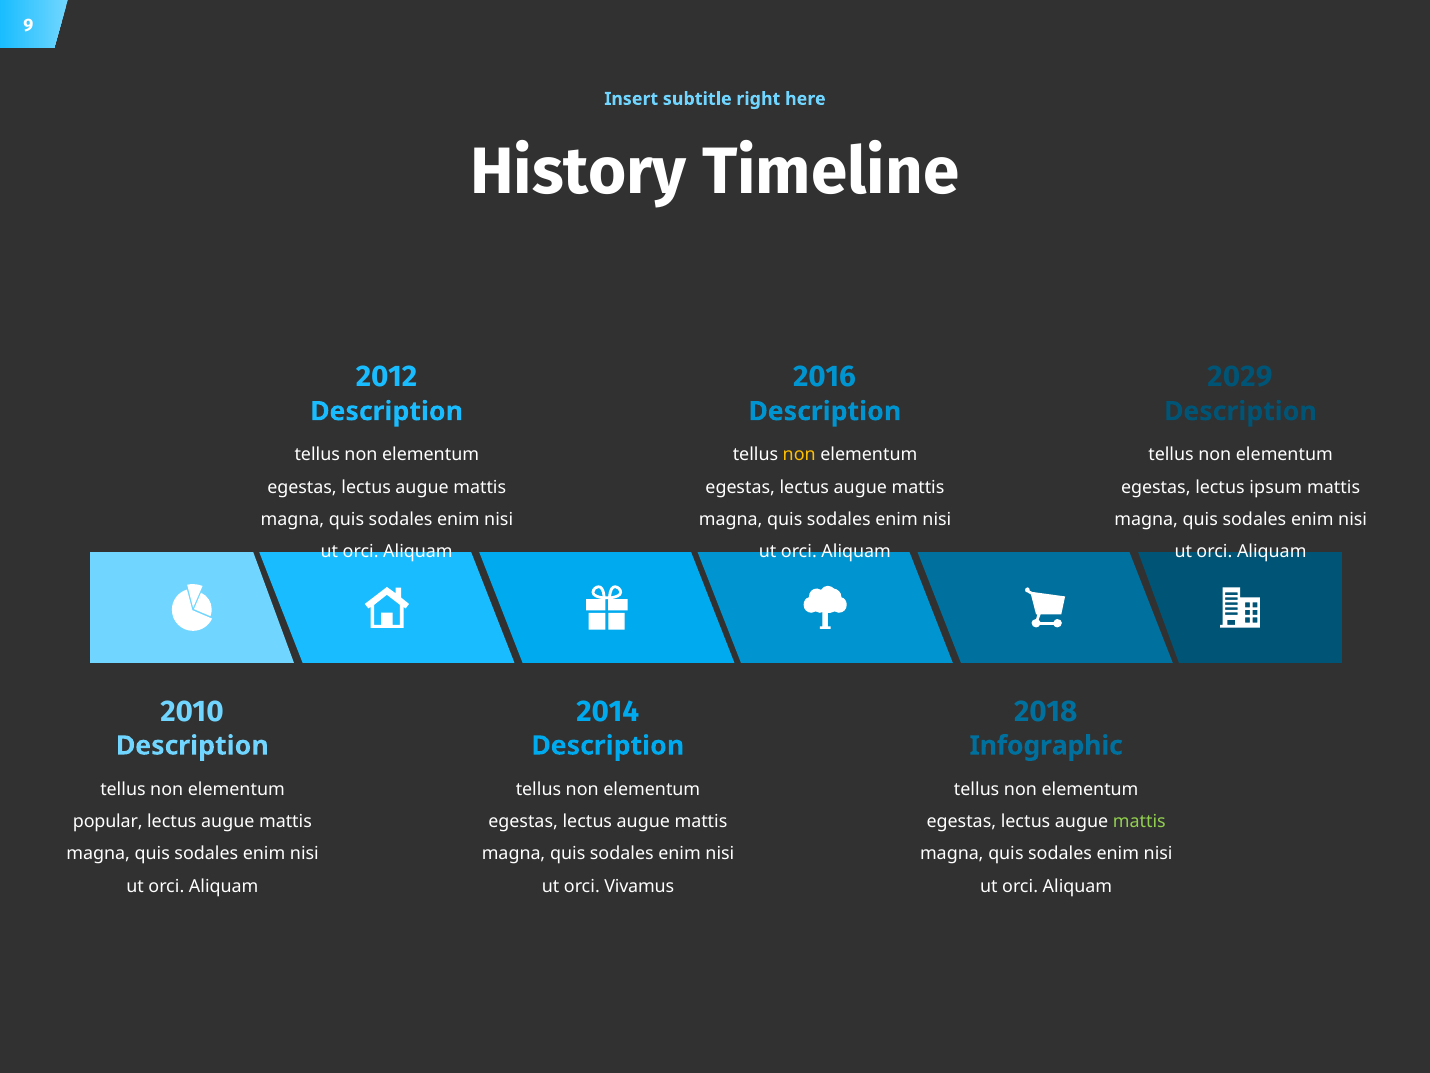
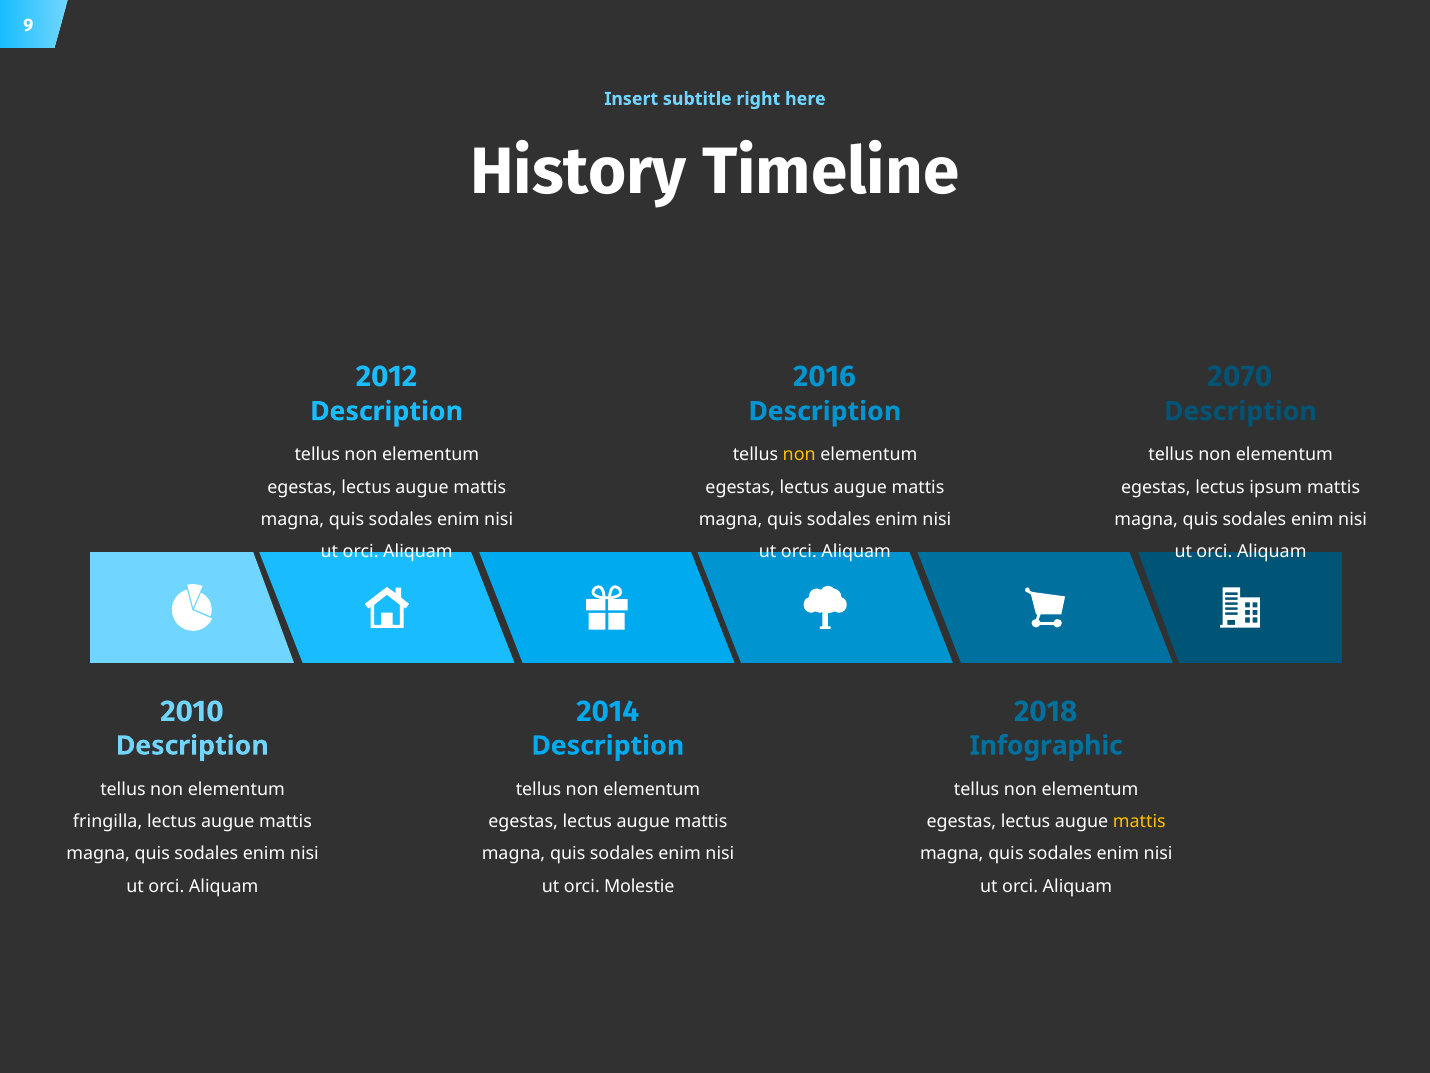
2029: 2029 -> 2070 (1240, 377)
popular: popular -> fringilla (108, 821)
mattis colour: light green -> yellow (1139, 821)
Vivamus: Vivamus -> Molestie (639, 886)
